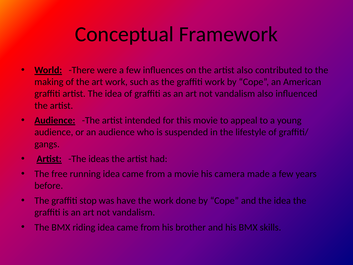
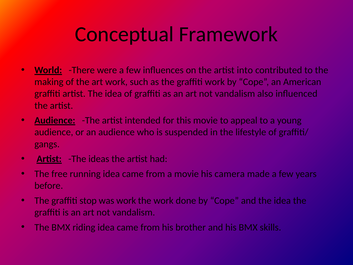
artist also: also -> into (245, 70)
was have: have -> work (126, 200)
